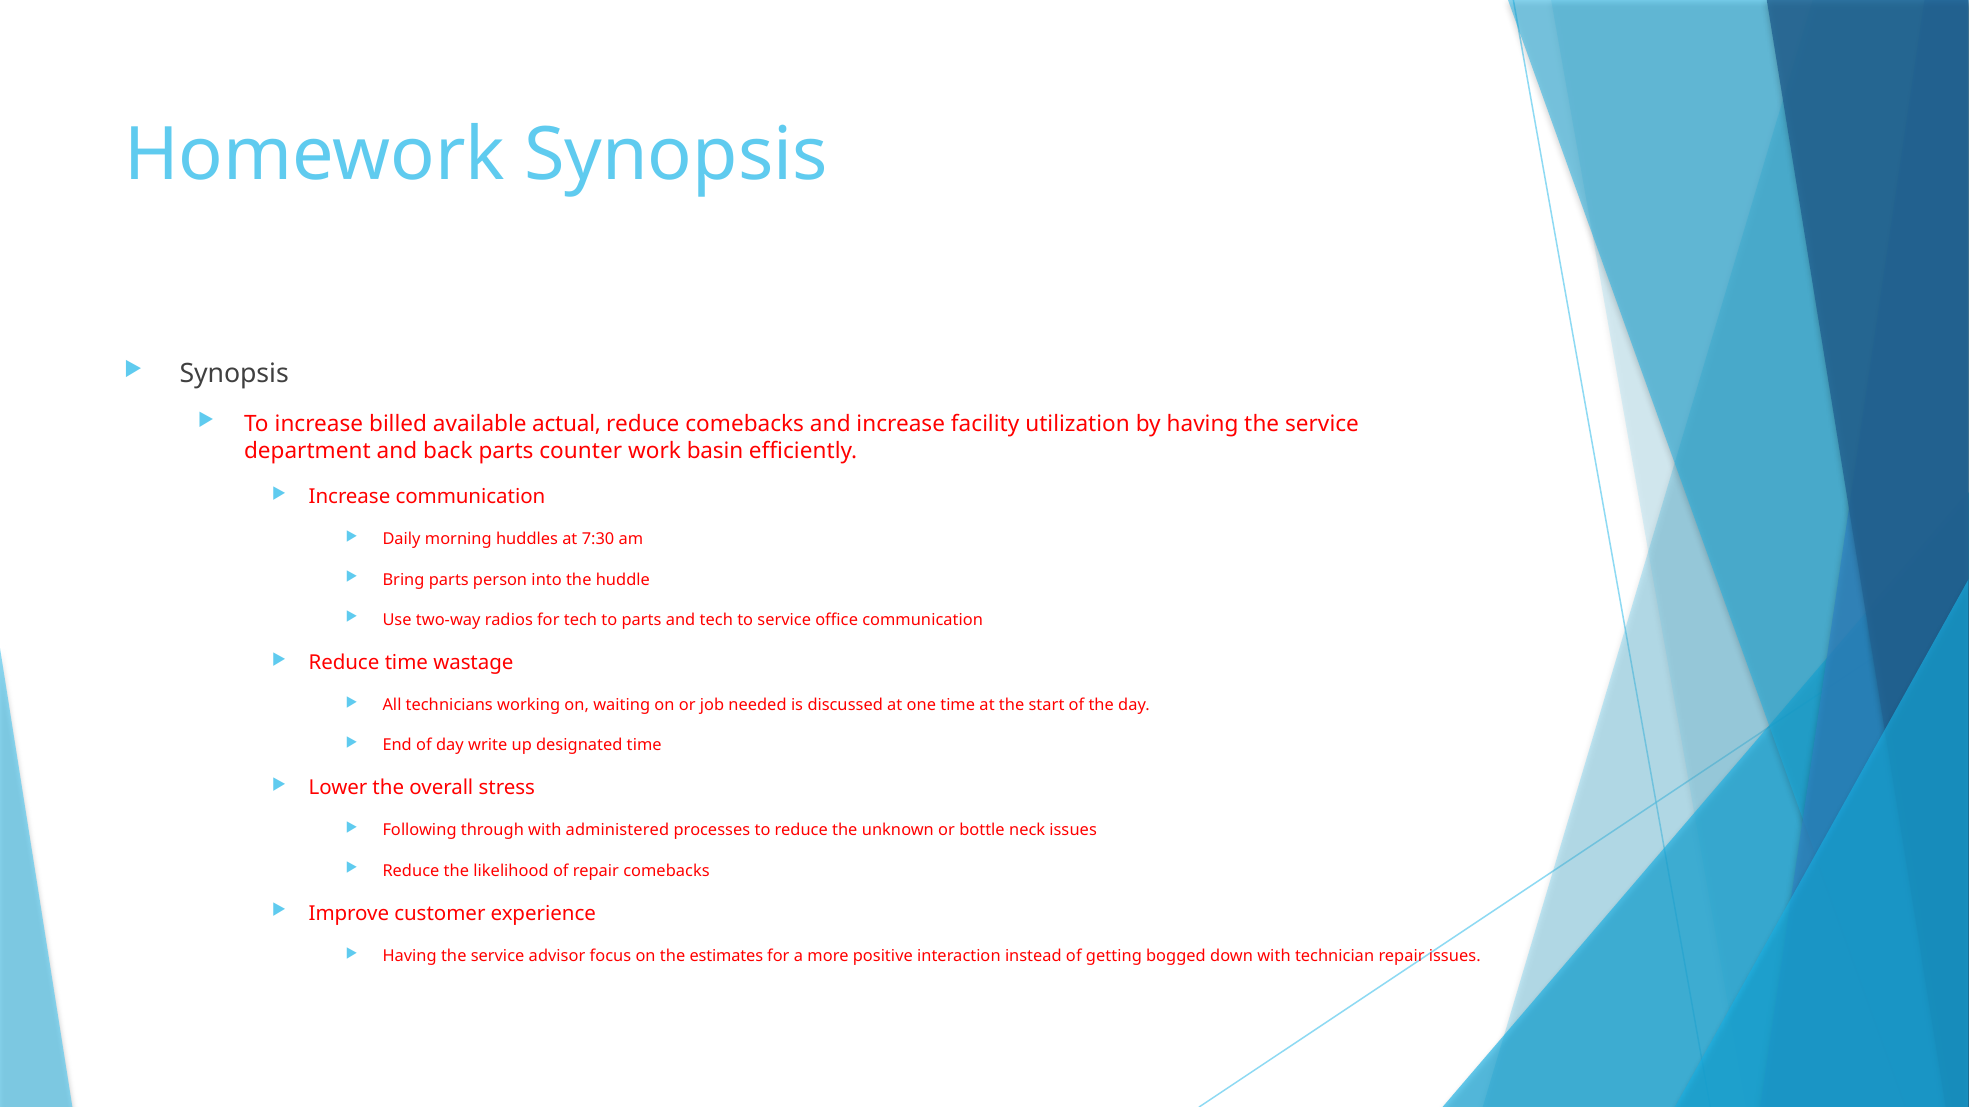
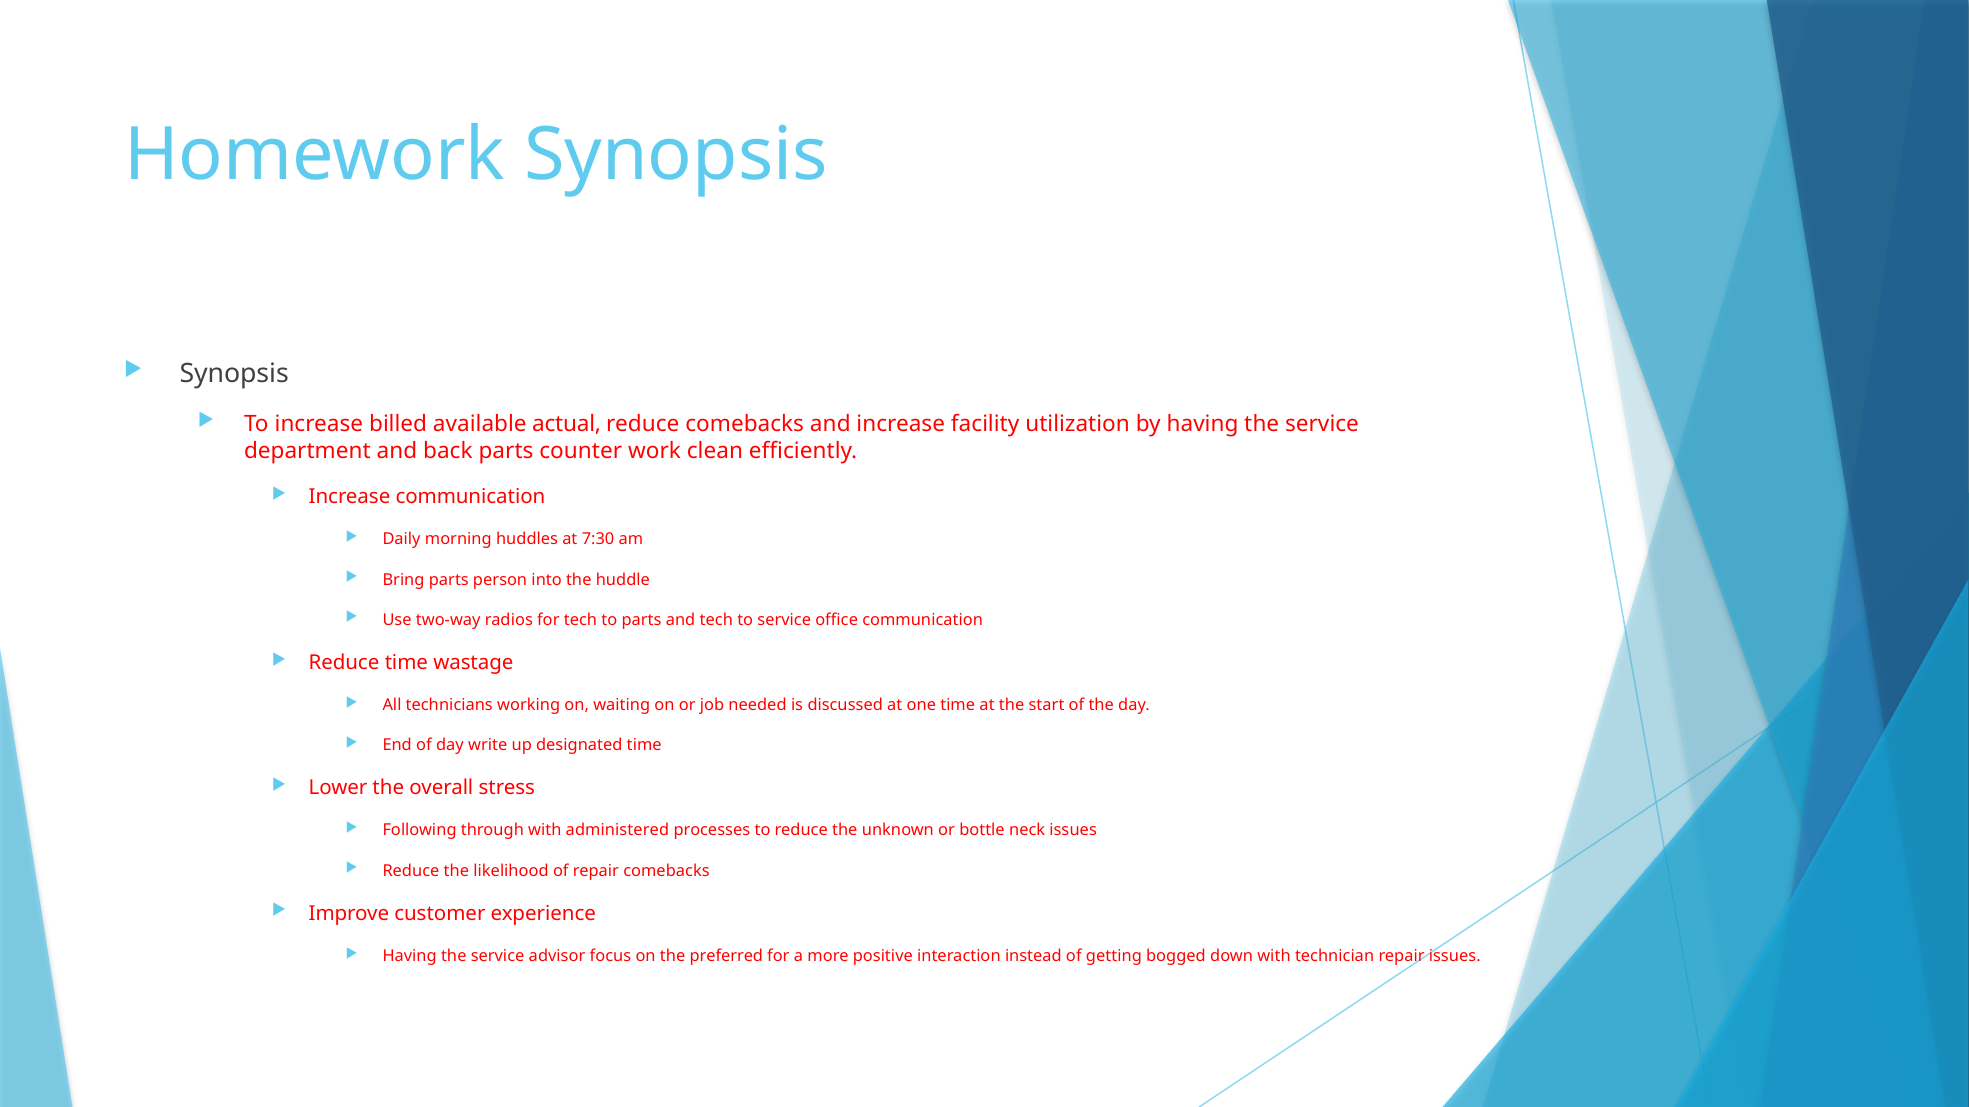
basin: basin -> clean (715, 451)
estimates: estimates -> preferred (726, 957)
